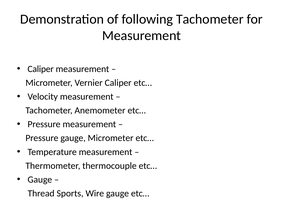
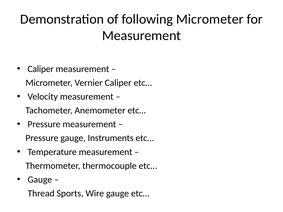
following Tachometer: Tachometer -> Micrometer (210, 19)
gauge Micrometer: Micrometer -> Instruments (111, 138)
